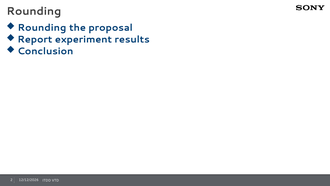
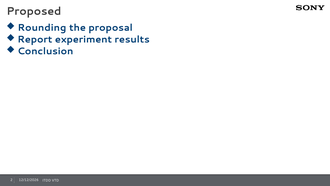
Rounding: Rounding -> Proposed (34, 11)
